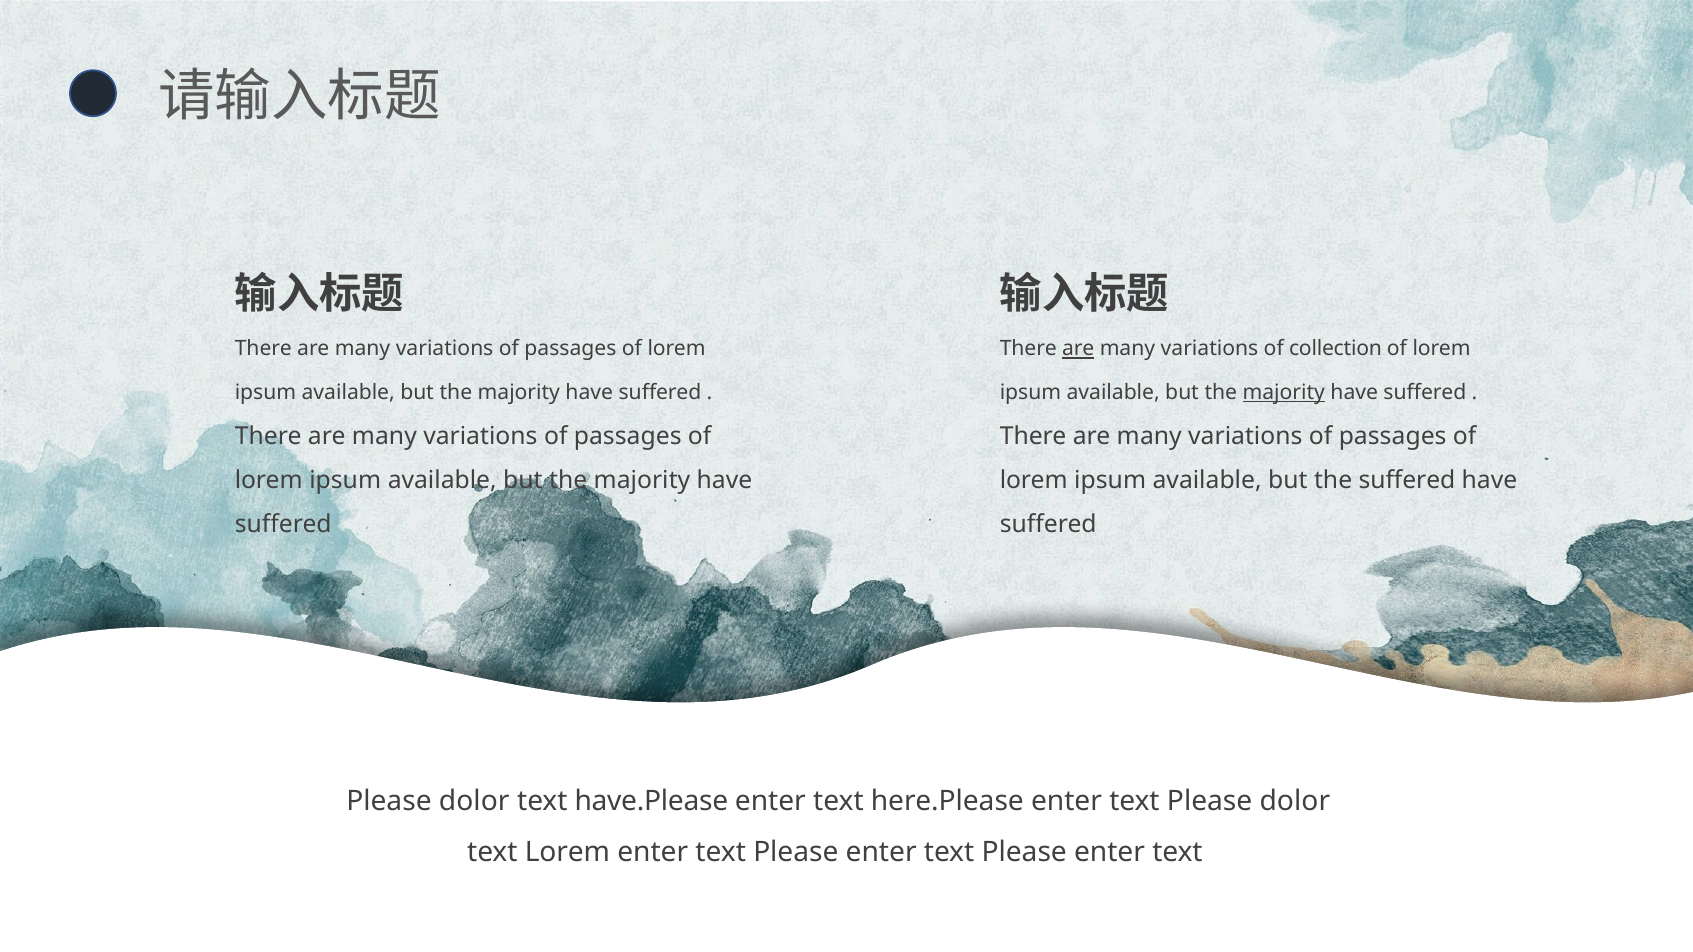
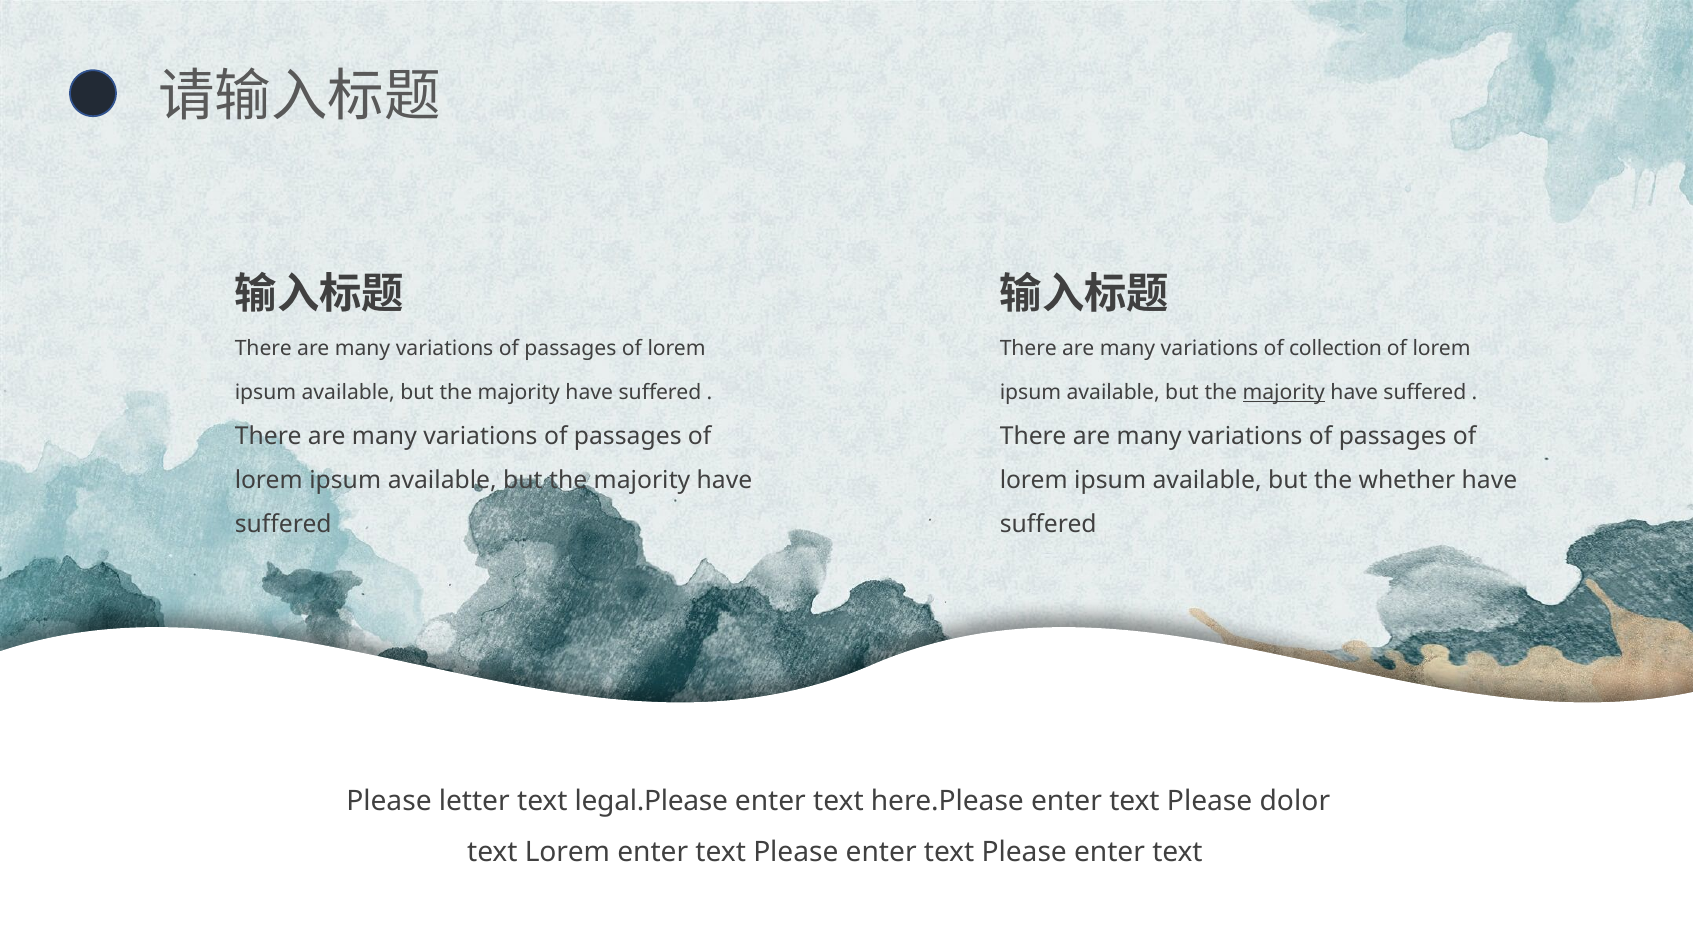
are underline: present -> none (1078, 349)
the suffered: suffered -> whether (1407, 480)
dolor: dolor -> letter (474, 802)
have.Please: have.Please -> legal.Please (651, 802)
